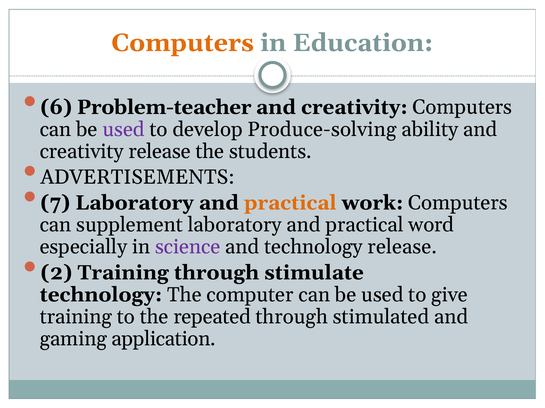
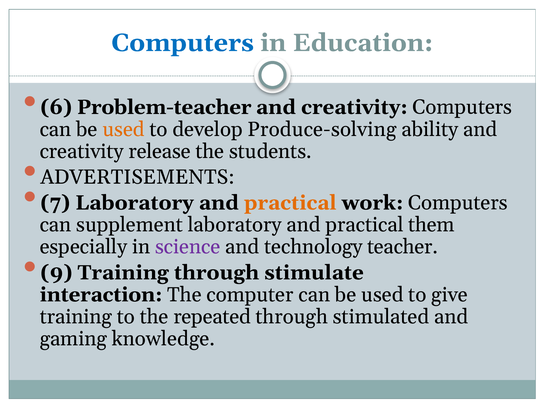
Computers colour: orange -> blue (183, 43)
used colour: purple -> orange (124, 130)
word: word -> them (431, 225)
technology release: release -> teacher (402, 247)
2: 2 -> 9 (56, 273)
technology: technology -> interaction (101, 295)
application: application -> knowledge (163, 339)
